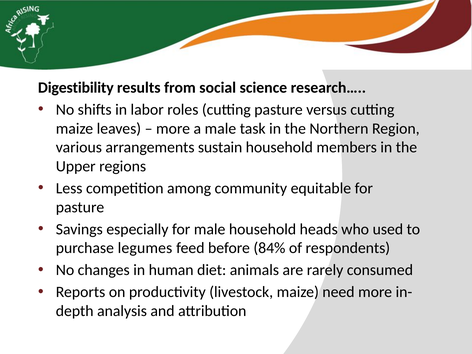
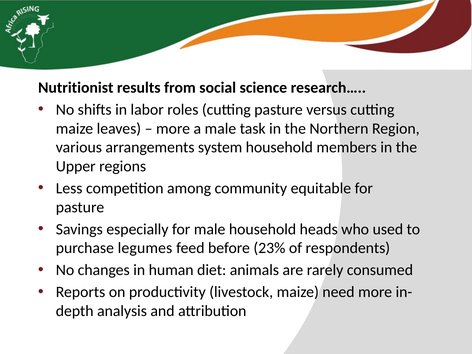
Digestibility: Digestibility -> Nutritionist (76, 88)
sustain: sustain -> system (220, 147)
84%: 84% -> 23% (269, 248)
